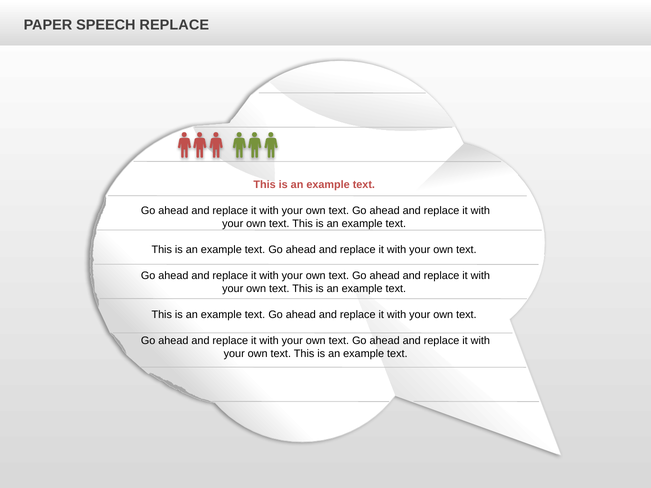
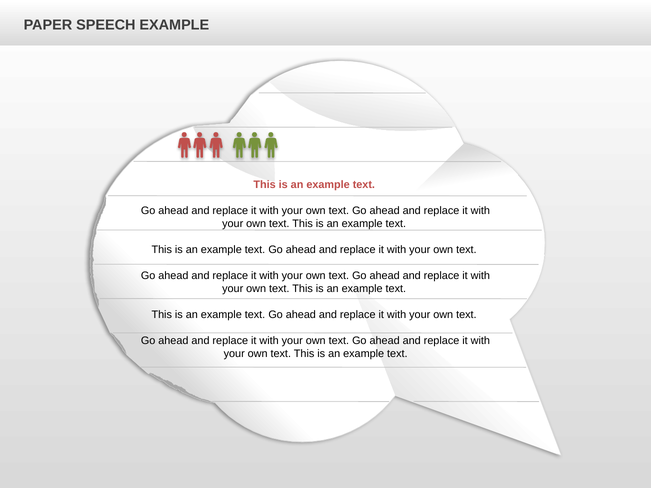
SPEECH REPLACE: REPLACE -> EXAMPLE (174, 25)
